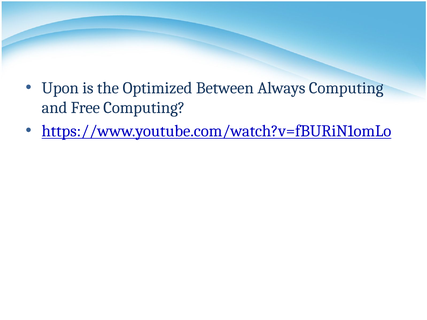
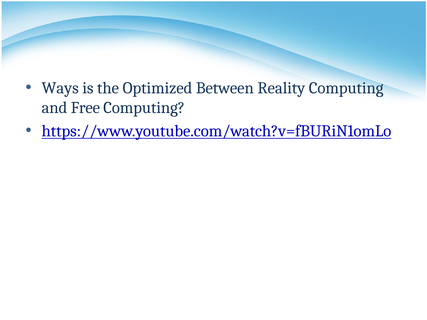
Upon: Upon -> Ways (60, 88)
Always: Always -> Reality (281, 88)
